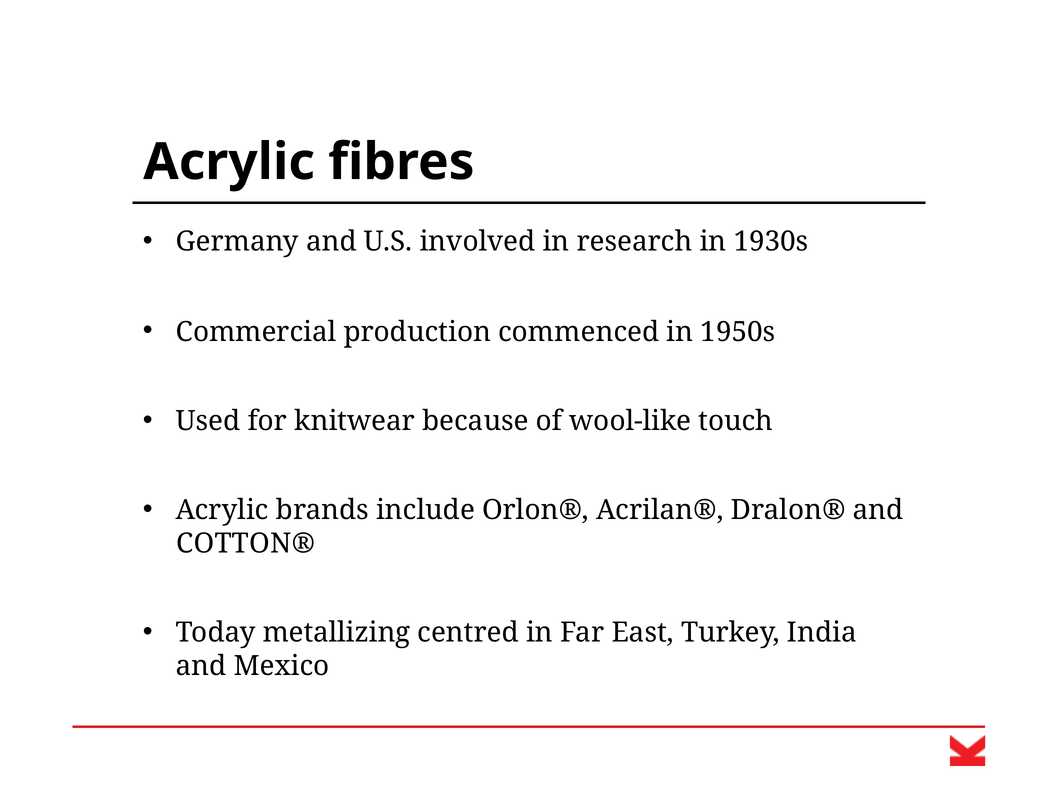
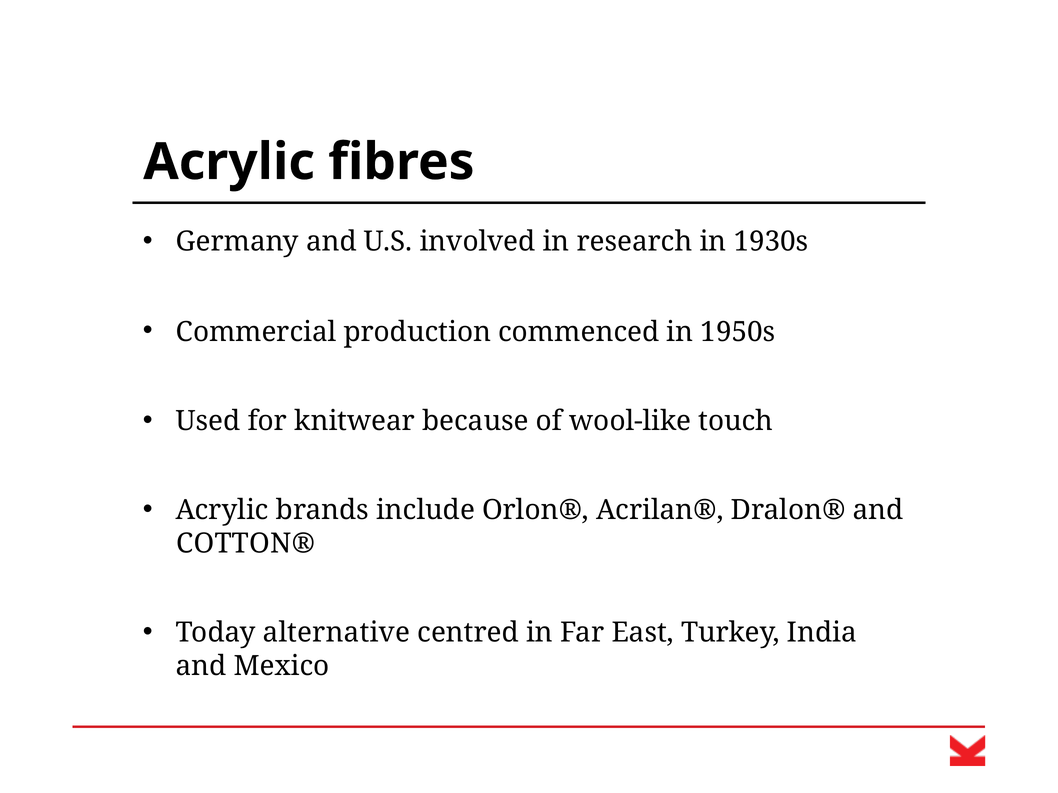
metallizing: metallizing -> alternative (336, 633)
